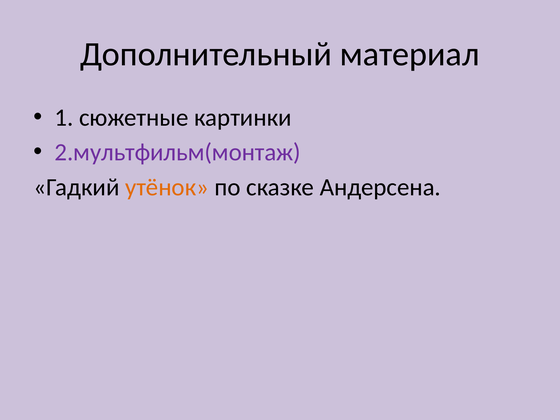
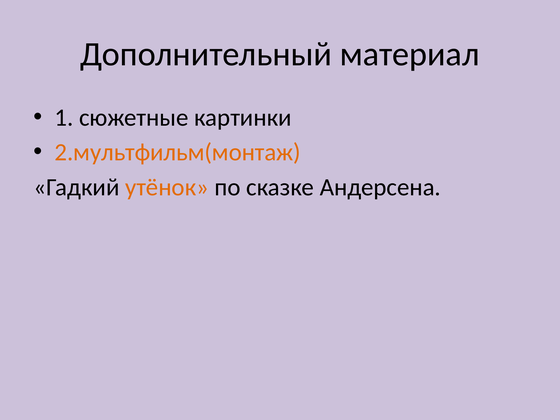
2.мультфильм(монтаж colour: purple -> orange (178, 152)
